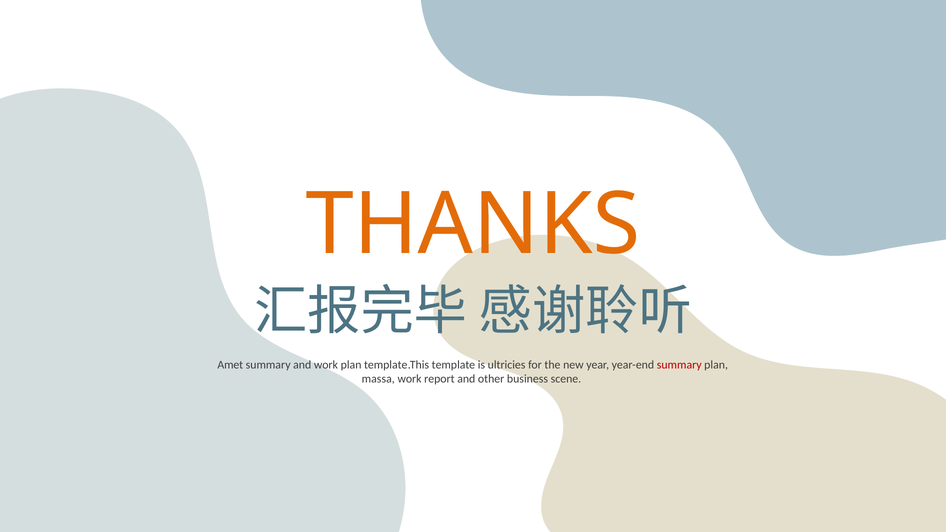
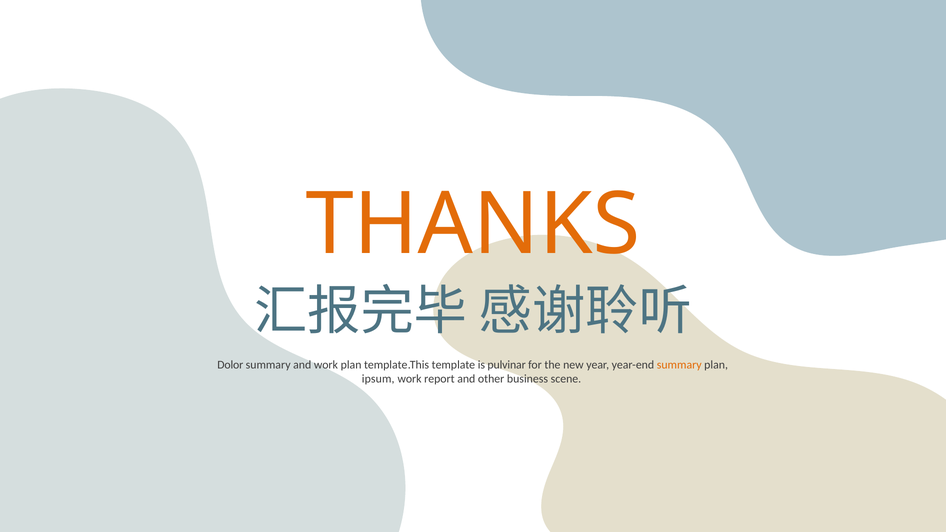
Amet: Amet -> Dolor (230, 365)
ultricies: ultricies -> pulvinar (507, 365)
summary colour: red -> orange (679, 365)
massa: massa -> ipsum (378, 379)
